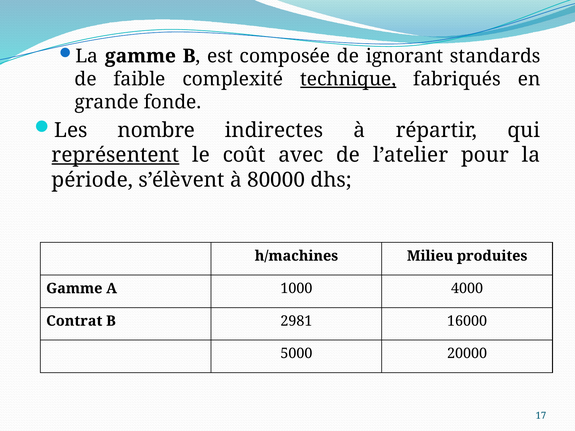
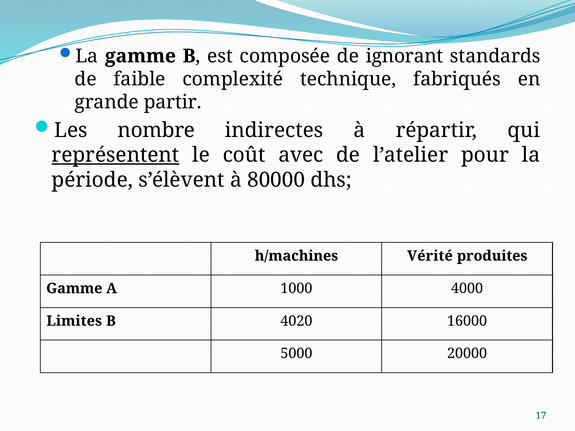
technique underline: present -> none (348, 79)
fonde: fonde -> partir (173, 102)
Milieu: Milieu -> Vérité (430, 256)
Contrat: Contrat -> Limites (74, 321)
2981: 2981 -> 4020 (296, 321)
